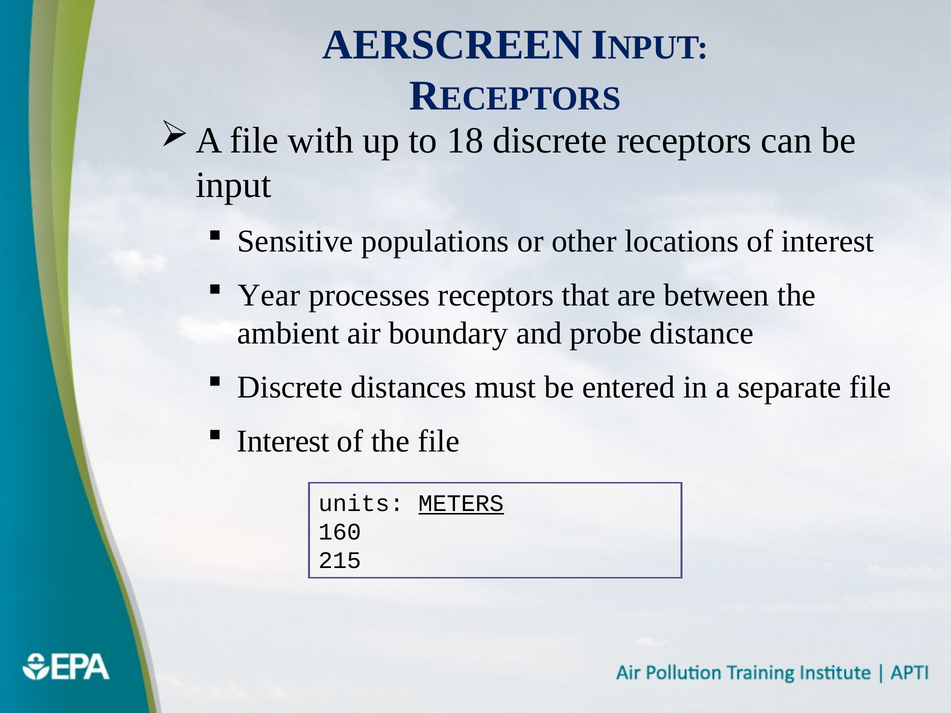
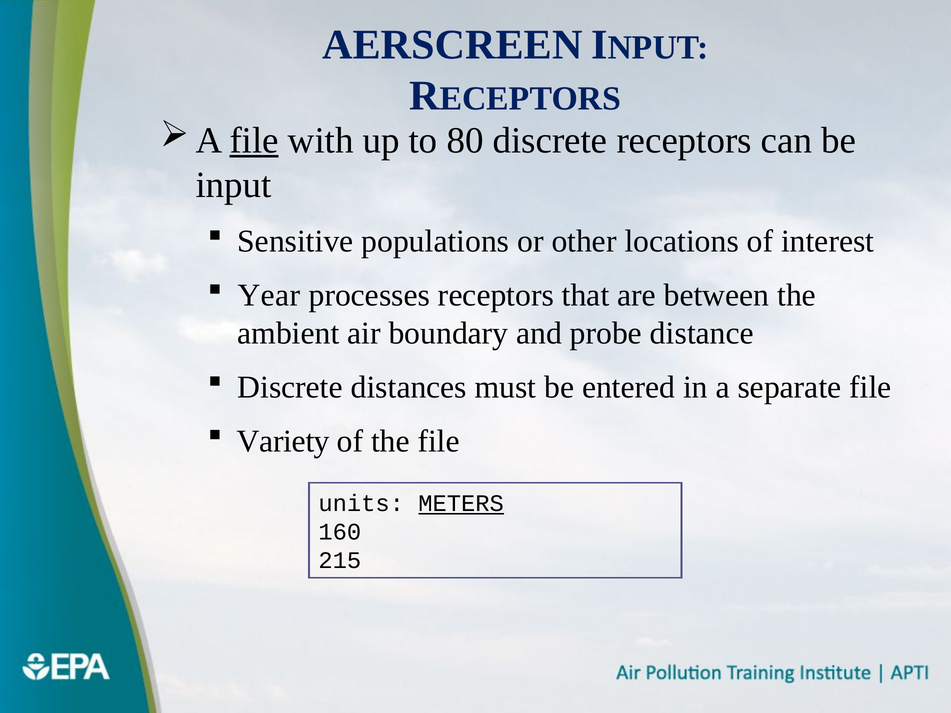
file underline: none -> present (254, 140)
18: 18 -> 80 (465, 140)
Interest: Interest -> Variety (283, 441)
